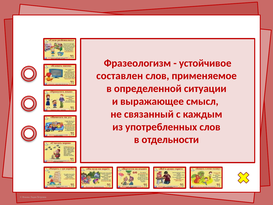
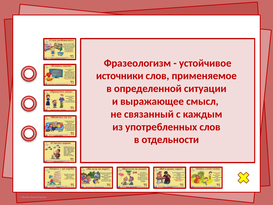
составлен: составлен -> источники (120, 76)
